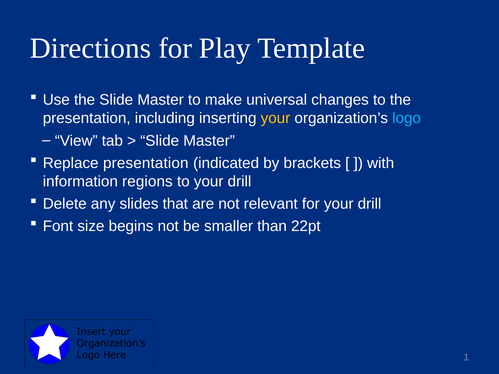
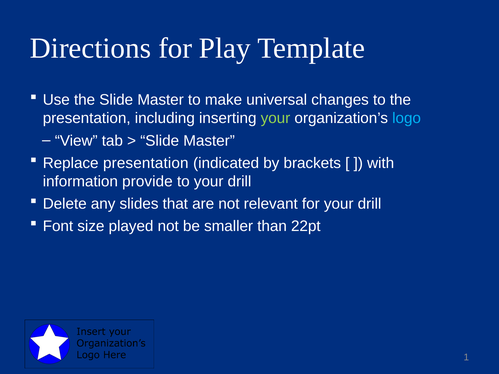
your colour: yellow -> light green (275, 118)
regions: regions -> provide (147, 182)
begins: begins -> played (131, 226)
